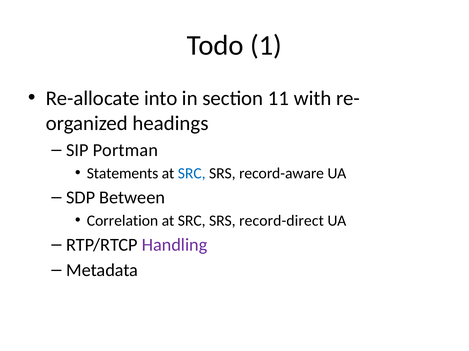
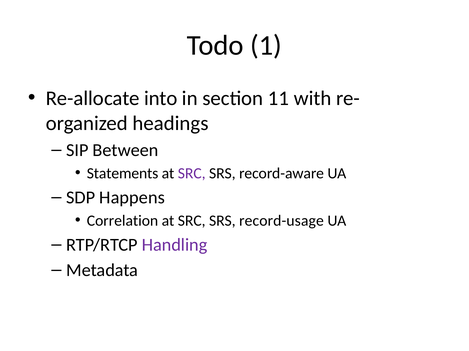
Portman: Portman -> Between (126, 150)
SRC colour: blue -> purple (192, 174)
Between: Between -> Happens (132, 198)
record-direct: record-direct -> record-usage (281, 221)
